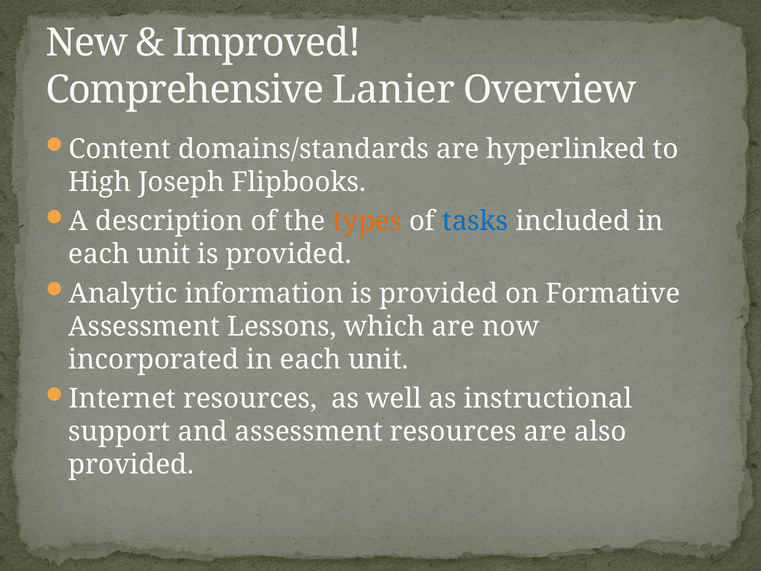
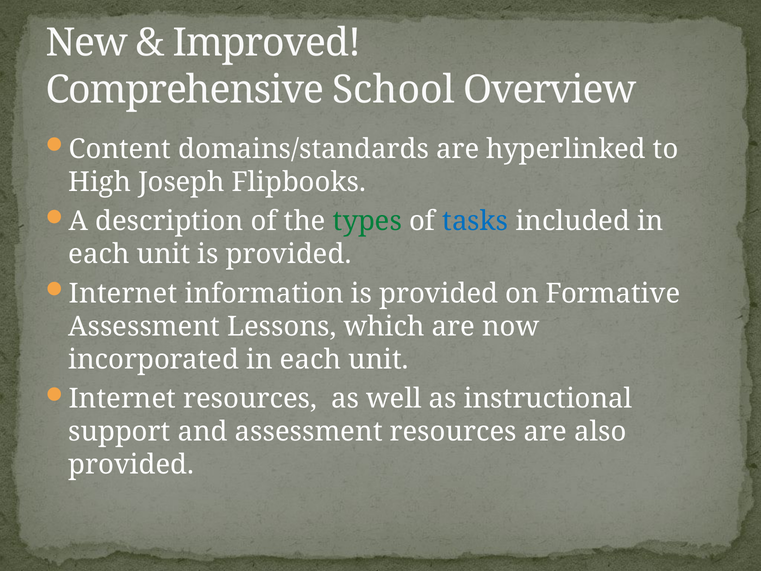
Lanier: Lanier -> School (394, 90)
types colour: orange -> green (367, 221)
Analytic: Analytic -> Internet (123, 294)
